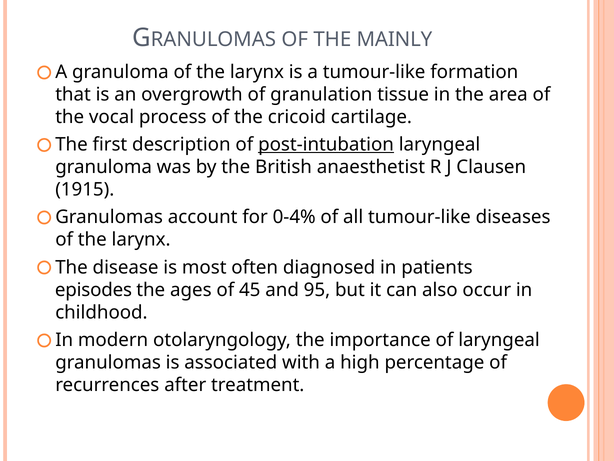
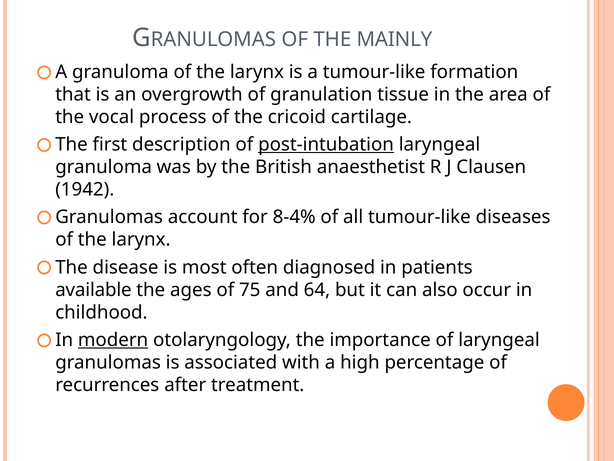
1915: 1915 -> 1942 (85, 189)
0-4%: 0-4% -> 8-4% (294, 217)
episodes: episodes -> available (93, 289)
45: 45 -> 75 (250, 289)
95: 95 -> 64 (317, 289)
modern underline: none -> present (113, 340)
